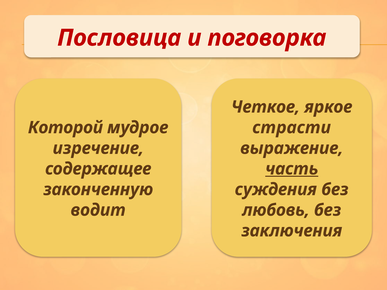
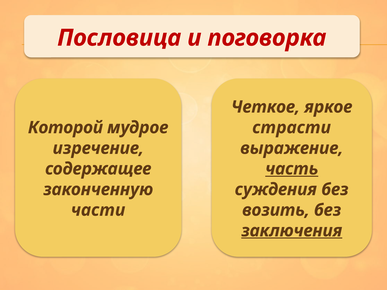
водит: водит -> части (98, 210)
любовь: любовь -> возить (276, 210)
заключения underline: none -> present (292, 231)
